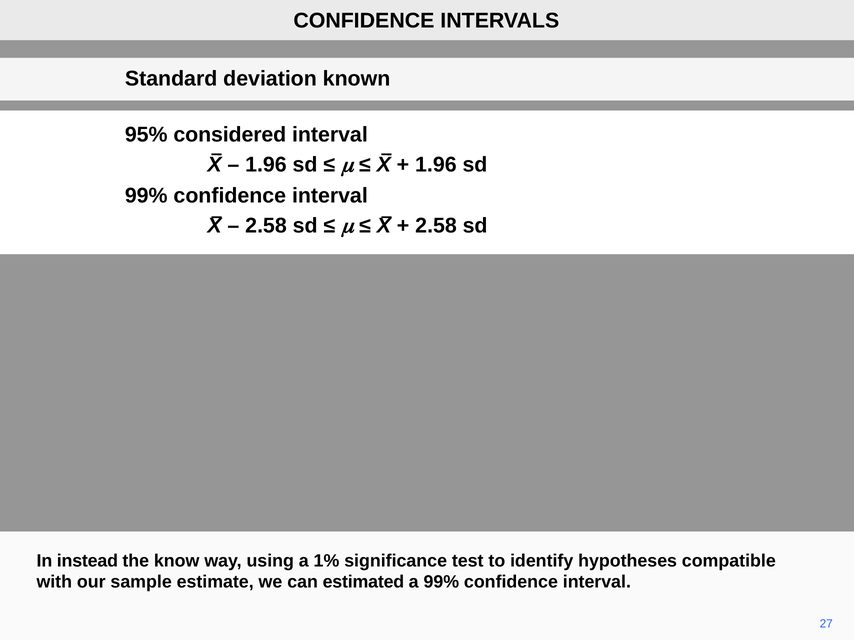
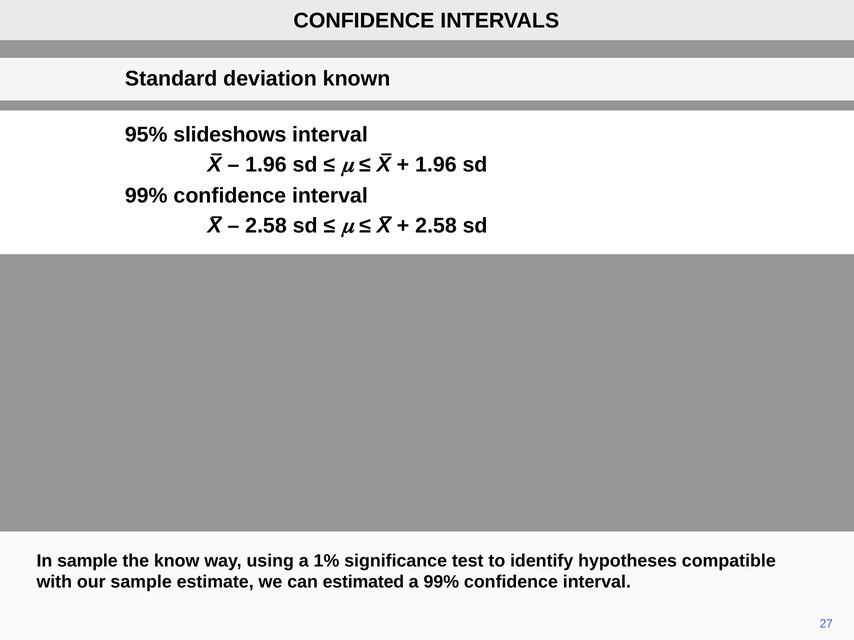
considered: considered -> slideshows (230, 135)
In instead: instead -> sample (87, 561)
